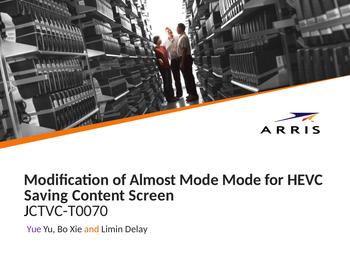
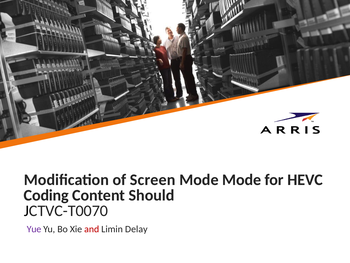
Almost: Almost -> Screen (153, 180)
Saving: Saving -> Coding (46, 195)
Screen: Screen -> Should (152, 195)
and colour: orange -> red (92, 229)
